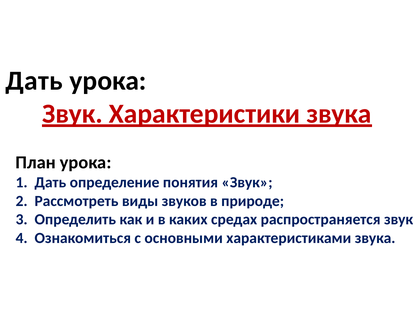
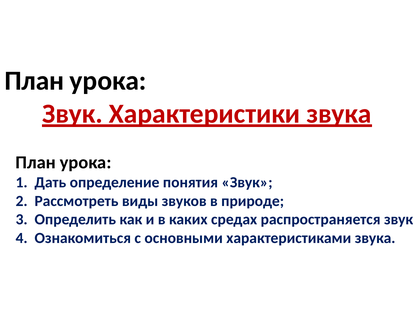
Дать: Дать -> План (34, 81)
